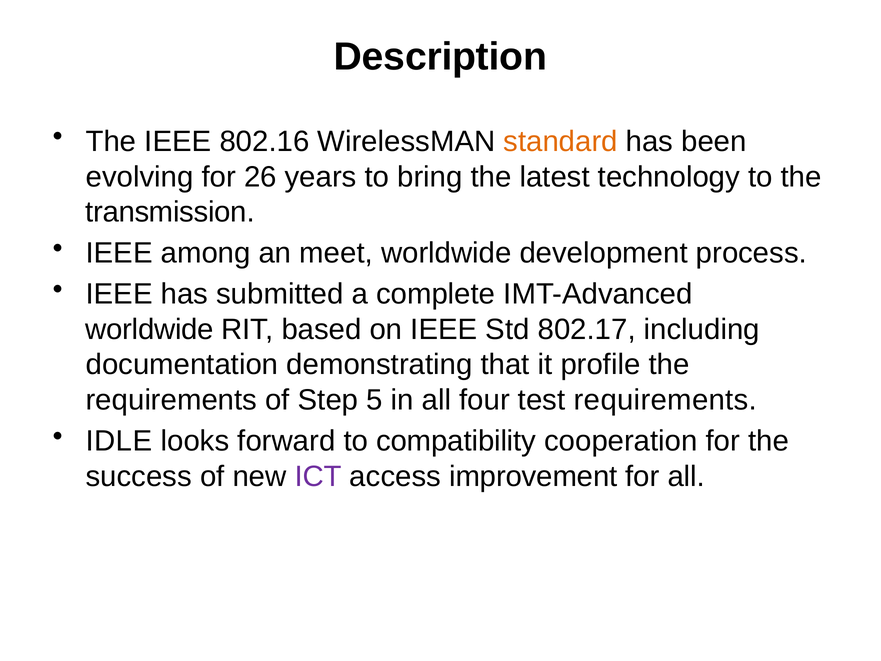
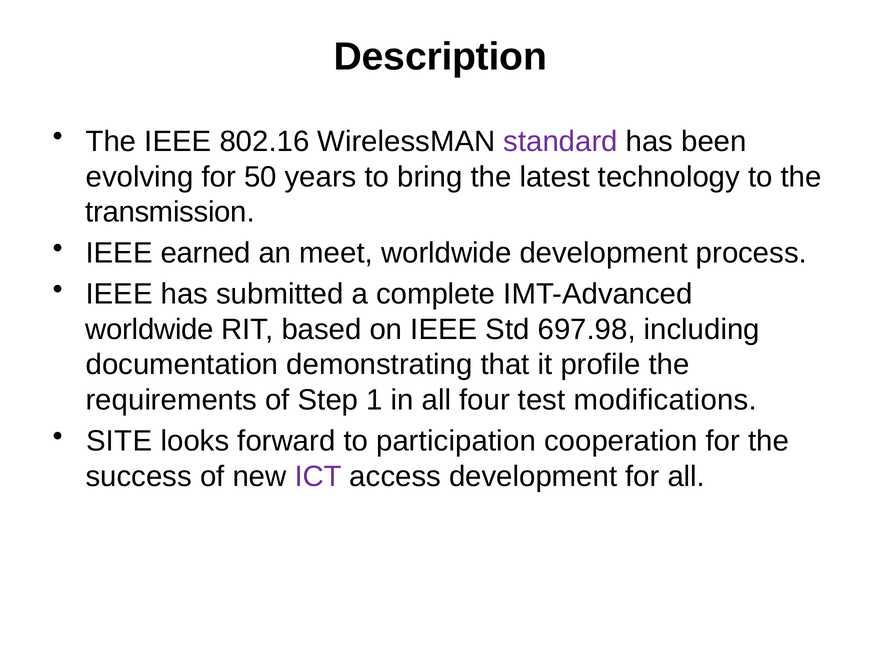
standard colour: orange -> purple (561, 141)
26: 26 -> 50 (260, 177)
among: among -> earned (206, 253)
802.17: 802.17 -> 697.98 (587, 329)
5: 5 -> 1 (375, 400)
test requirements: requirements -> modifications (665, 400)
IDLE: IDLE -> SITE (119, 441)
compatibility: compatibility -> participation (456, 441)
access improvement: improvement -> development (533, 476)
